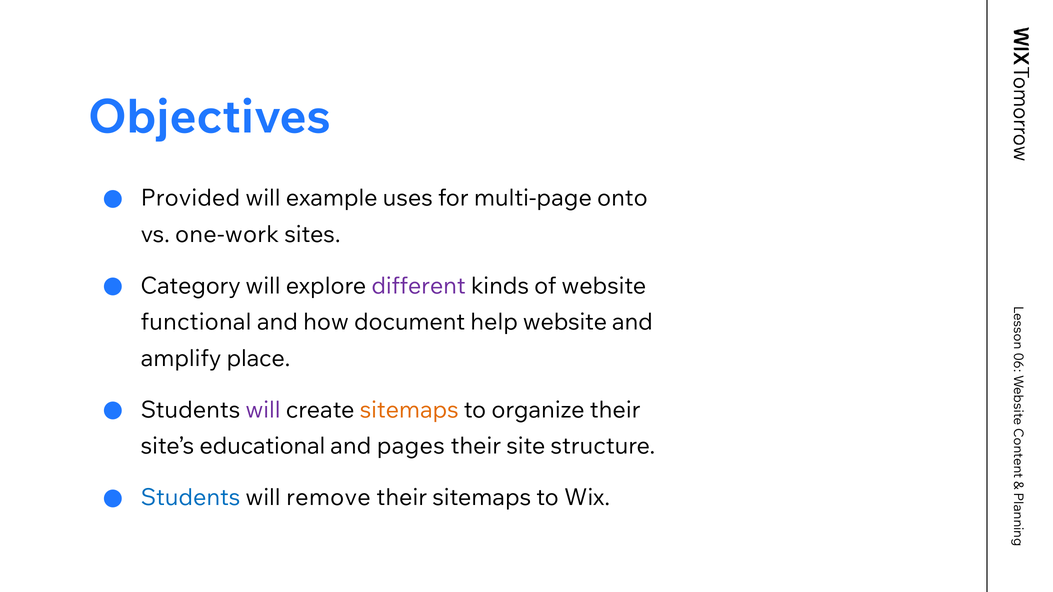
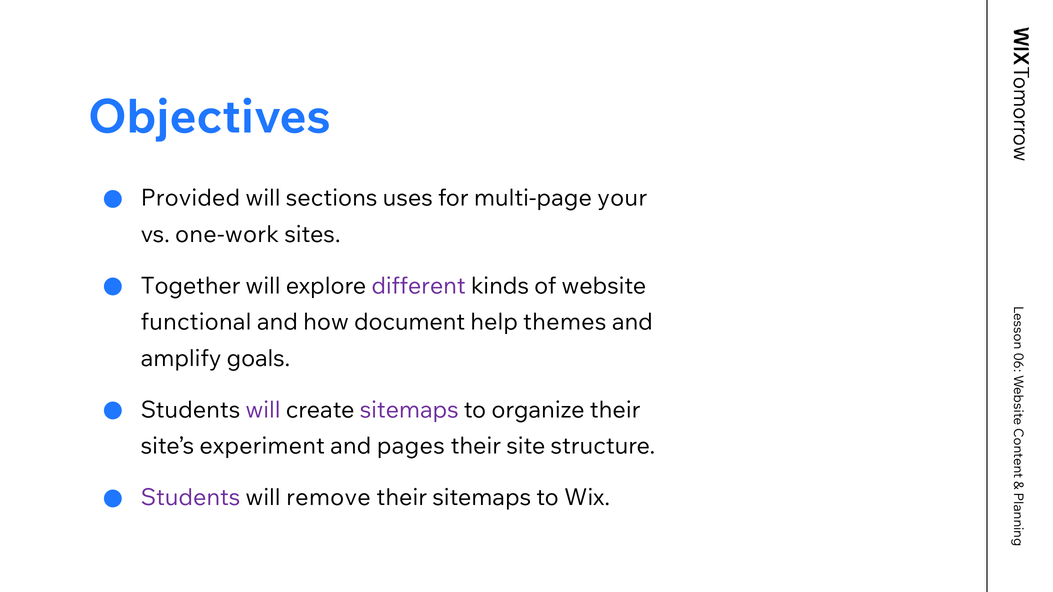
example: example -> sections (332, 198)
onto: onto -> your (622, 198)
Category: Category -> Together (191, 286)
help website: website -> themes (565, 322)
place: place -> goals (258, 359)
sitemaps colour: orange -> purple (409, 410)
educational: educational -> experiment (262, 447)
Students colour: blue -> purple (191, 498)
